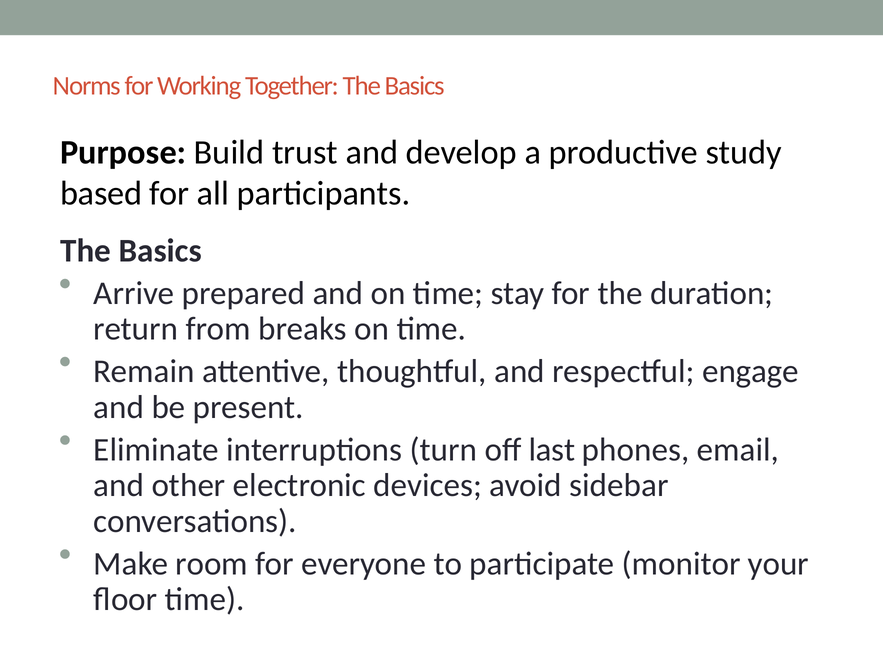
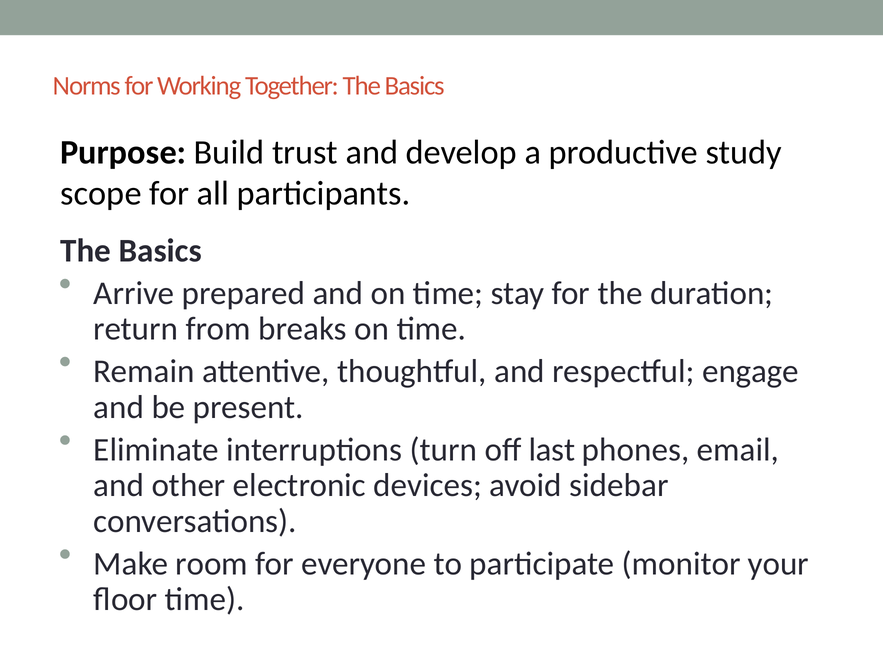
based: based -> scope (101, 194)
